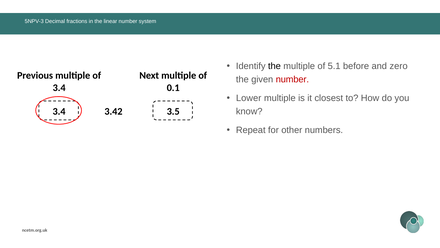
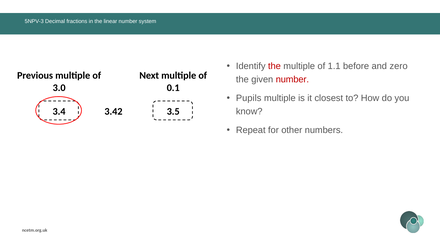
the colour: black -> red (274, 66)
5.1: 5.1 -> 1.1 (334, 66)
3.4: 3.4 -> 3.0 (59, 88)
Lower: Lower -> Pupils (249, 98)
